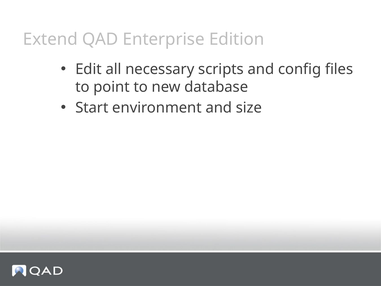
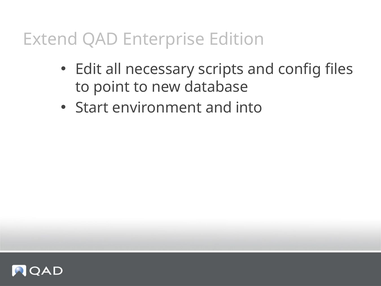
size: size -> into (249, 108)
